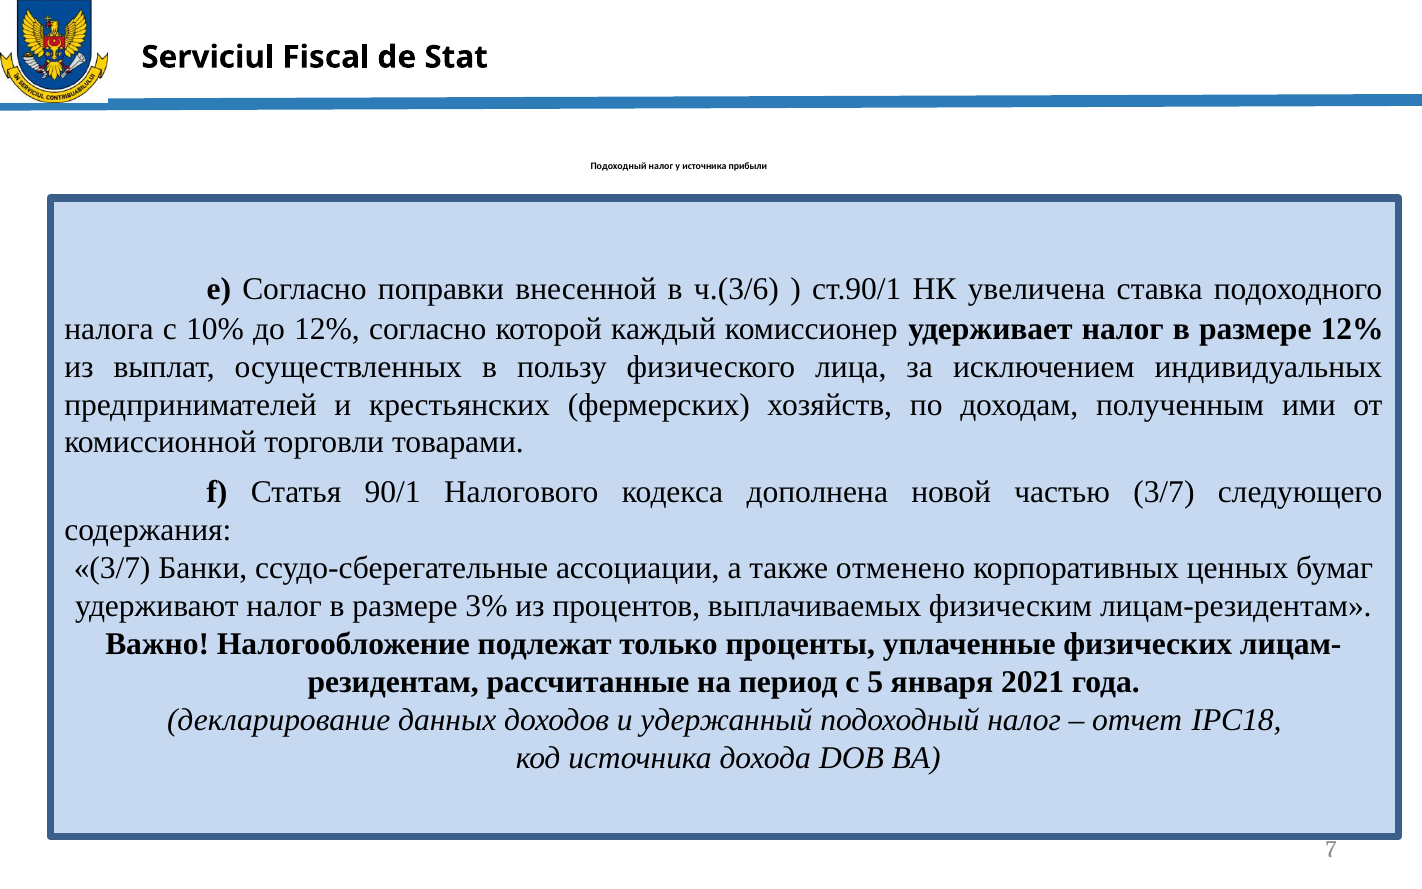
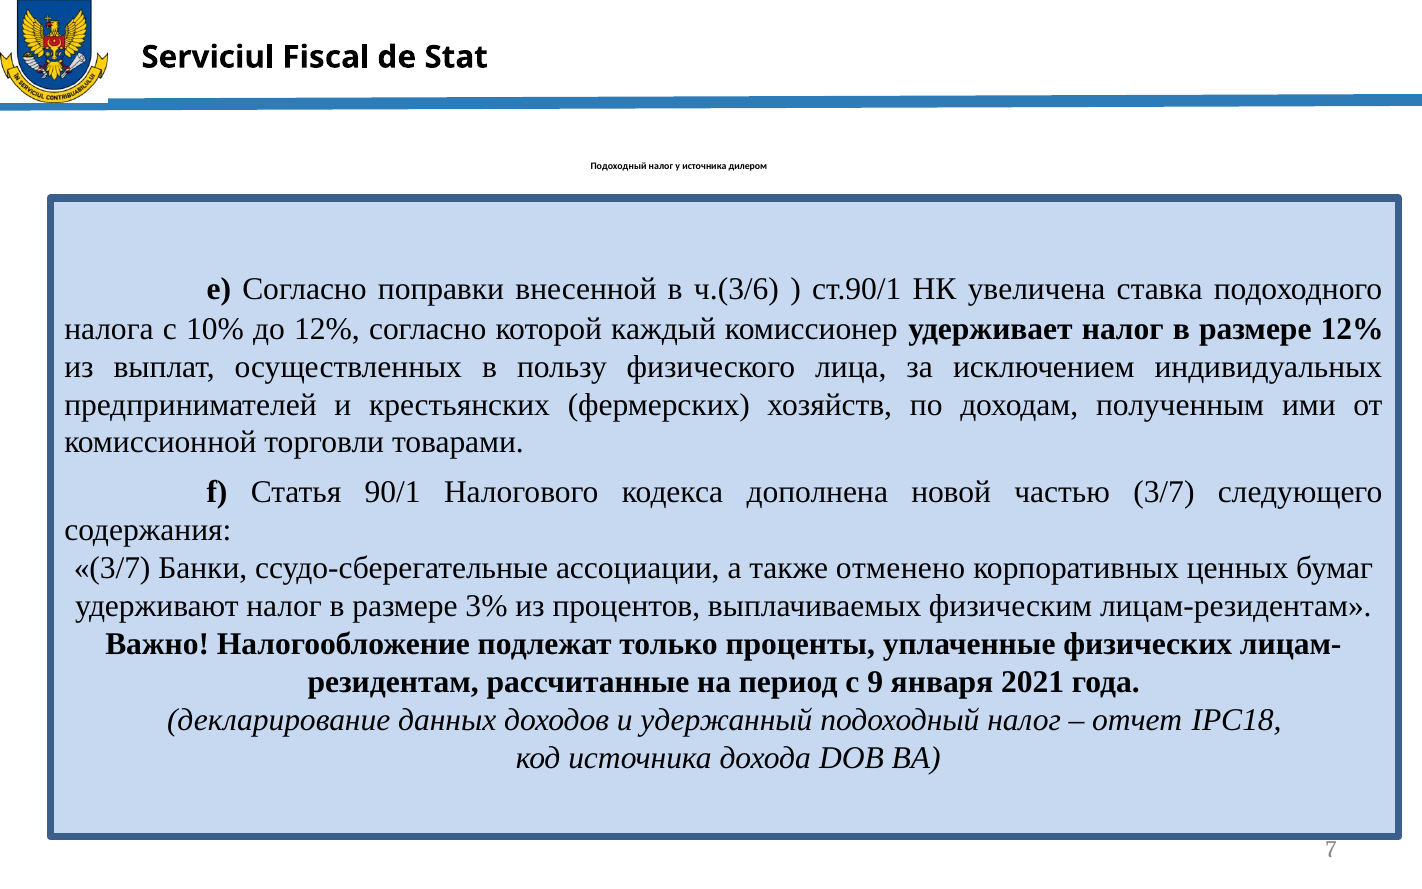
прибыли: прибыли -> дилером (748, 167)
5: 5 -> 9 (875, 682)
